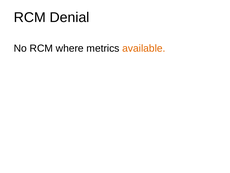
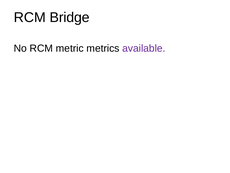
Denial: Denial -> Bridge (70, 17)
where: where -> metric (70, 48)
available colour: orange -> purple (144, 48)
